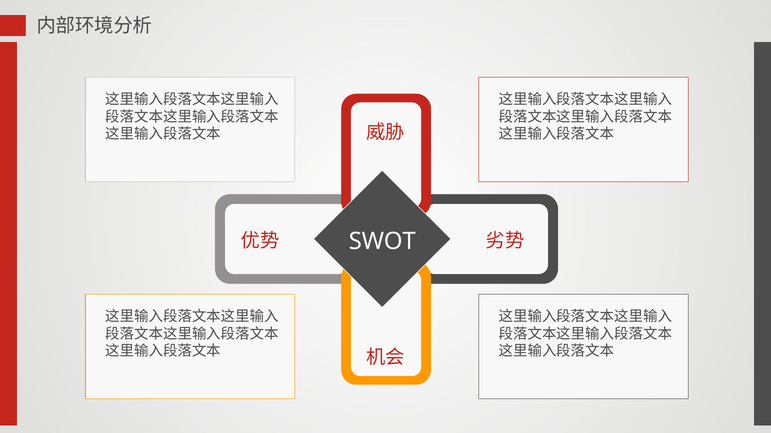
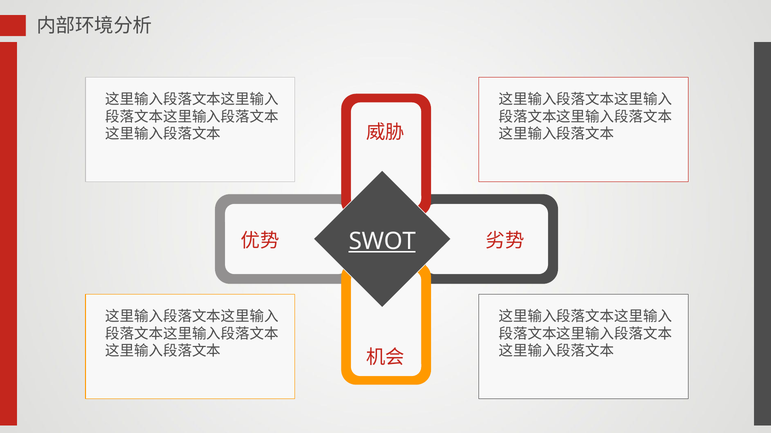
SWOT underline: none -> present (382, 242)
